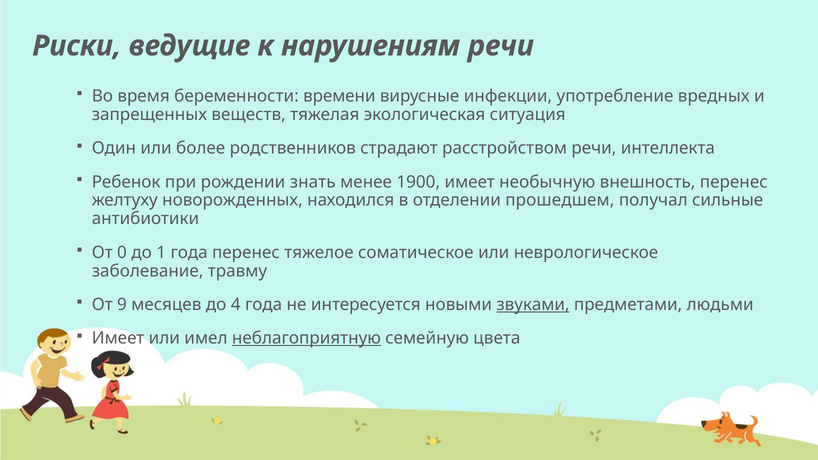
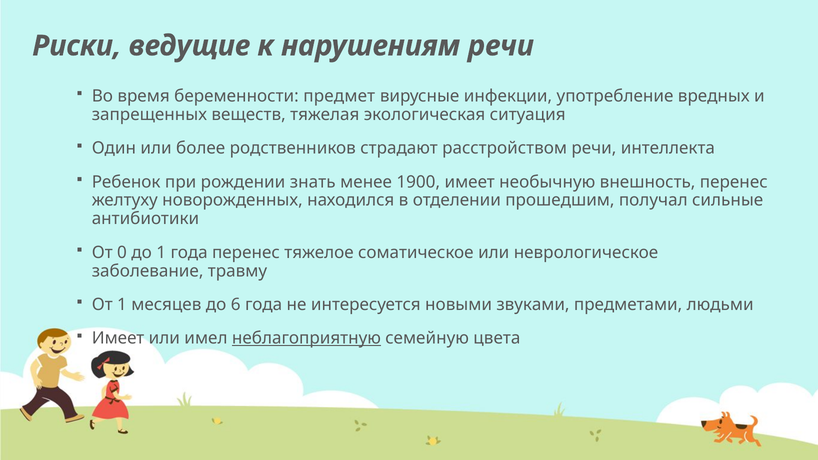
времени: времени -> предмет (339, 96)
прошедшем: прошедшем -> прошедшим (560, 200)
От 9: 9 -> 1 (122, 305)
4: 4 -> 6 (236, 305)
звуками underline: present -> none (533, 305)
